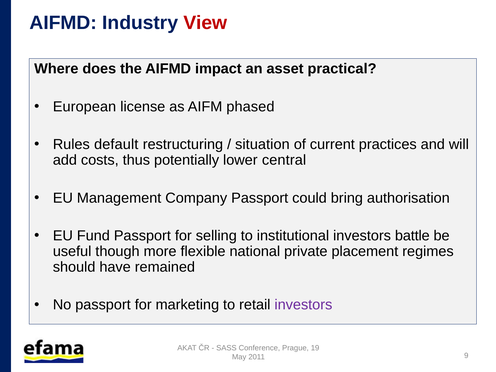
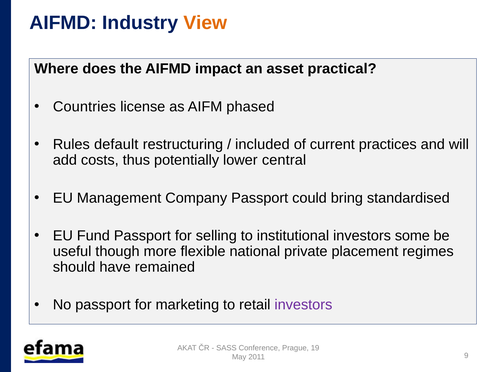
View colour: red -> orange (205, 23)
European: European -> Countries (84, 107)
situation: situation -> included (262, 144)
authorisation: authorisation -> standardised (408, 198)
battle: battle -> some (412, 236)
